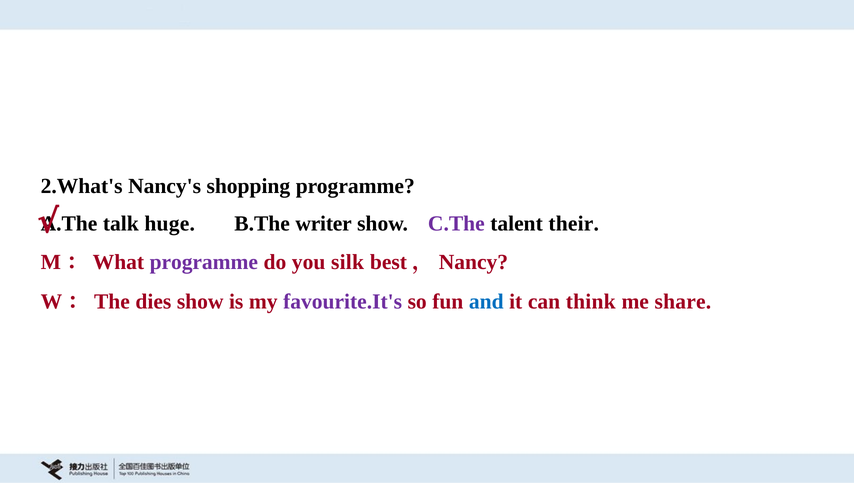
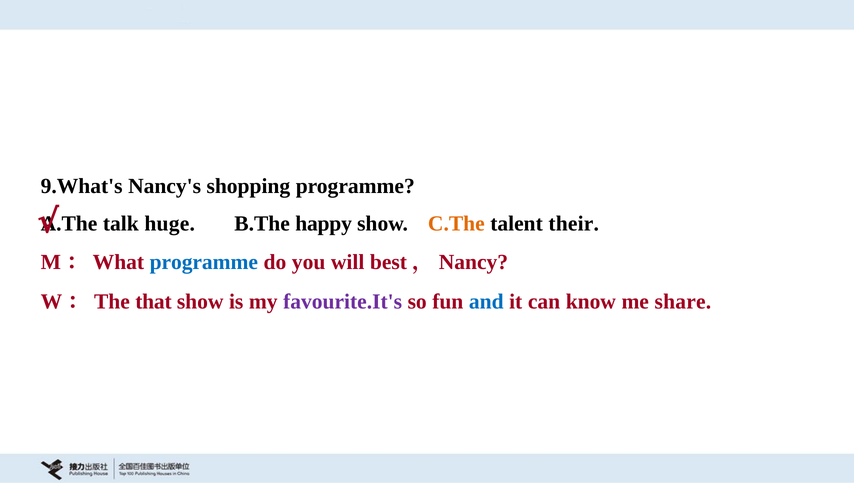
2.What's: 2.What's -> 9.What's (82, 186)
writer: writer -> happy (324, 223)
C.The colour: purple -> orange (456, 223)
programme colour: purple -> blue (204, 262)
silk: silk -> will (348, 262)
dies: dies -> that (153, 301)
think: think -> know (591, 301)
